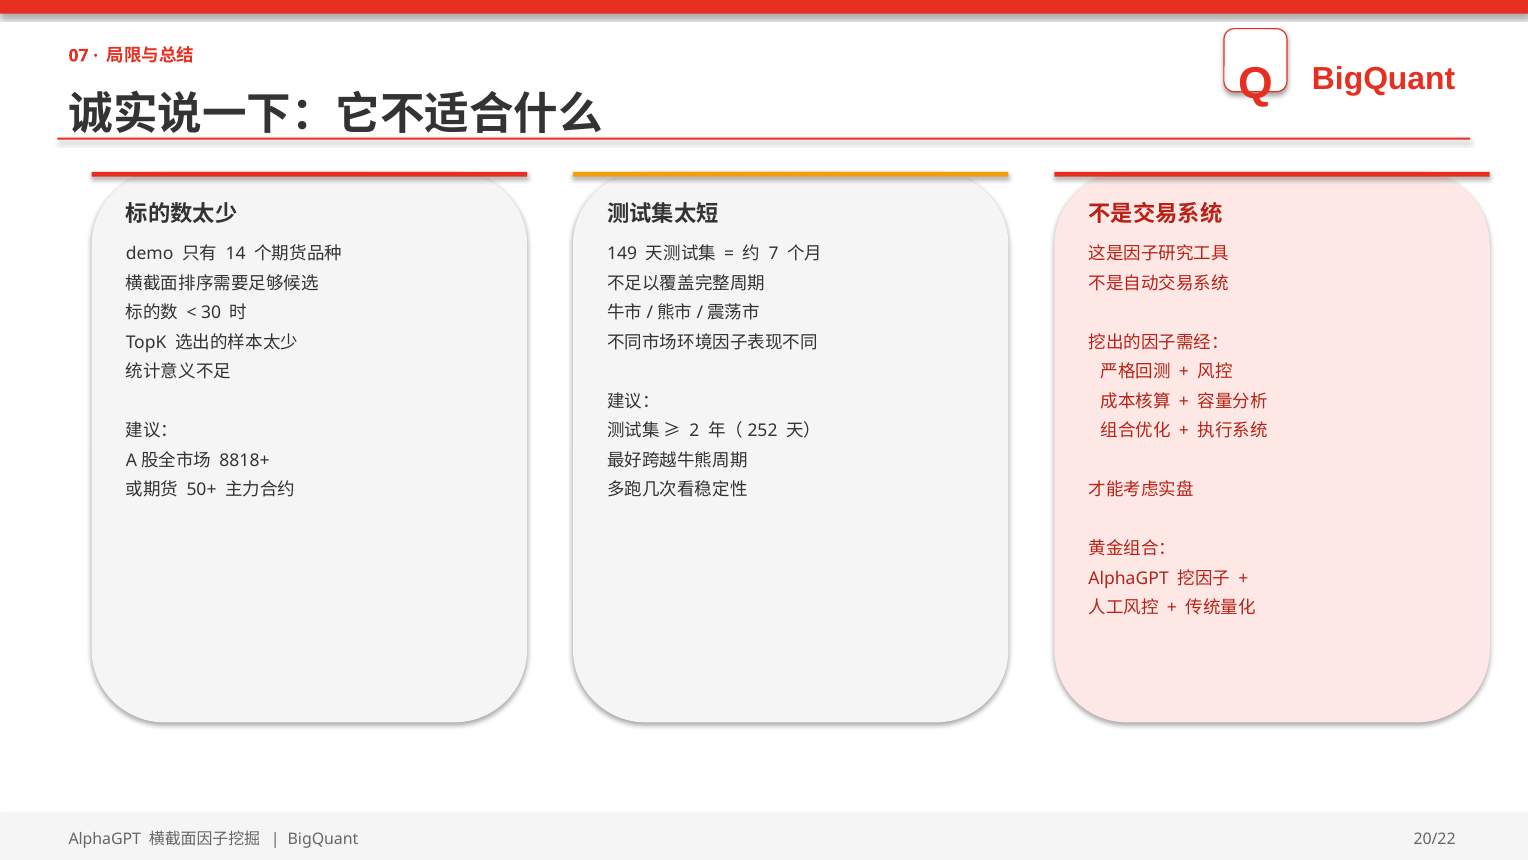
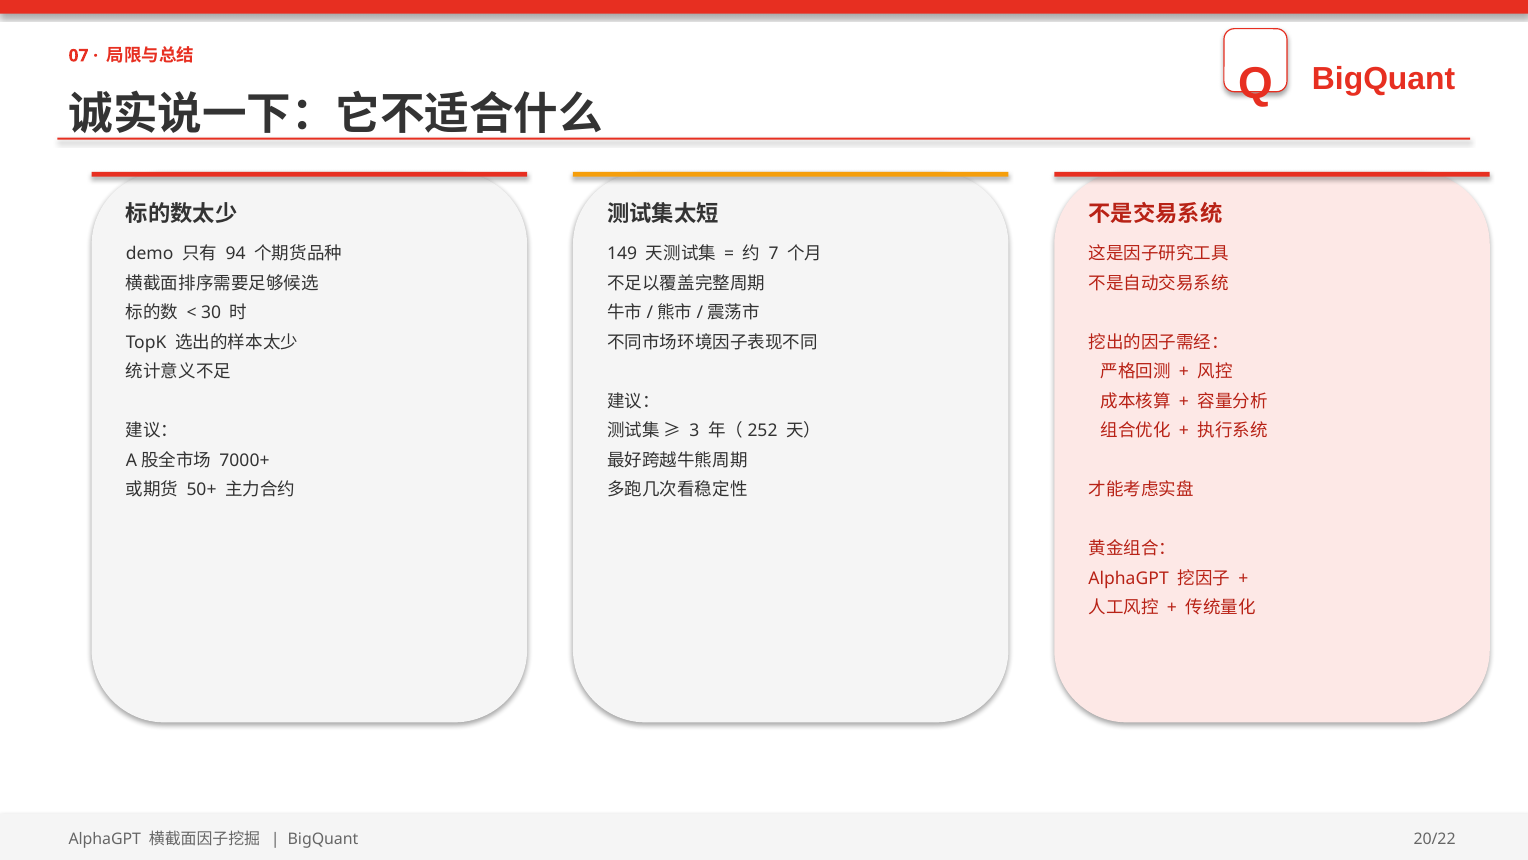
14: 14 -> 94 (236, 254)
2: 2 -> 3 (694, 431)
8818+: 8818+ -> 7000+ (244, 460)
